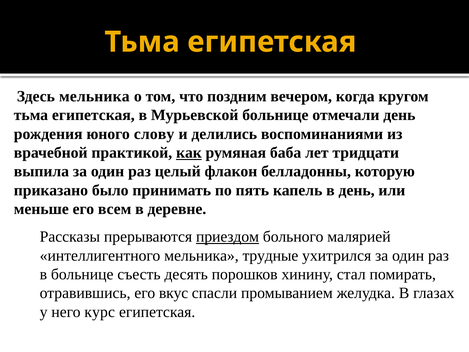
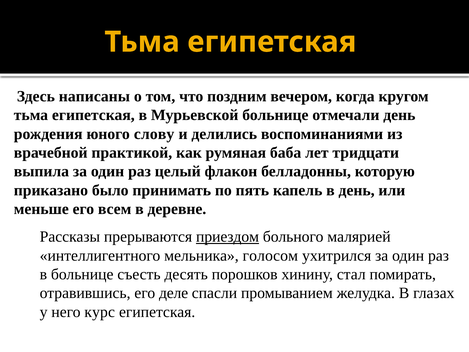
Здесь мельника: мельника -> написаны (94, 96)
как underline: present -> none (189, 153)
трудные: трудные -> голосом (270, 255)
вкус: вкус -> деле (174, 293)
